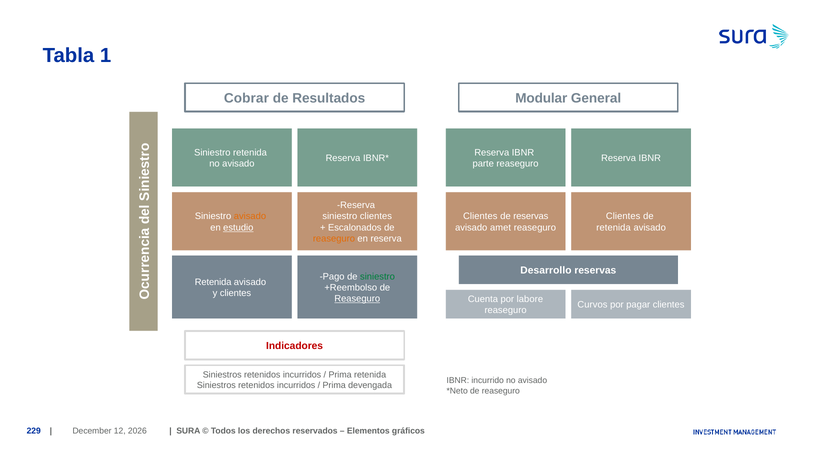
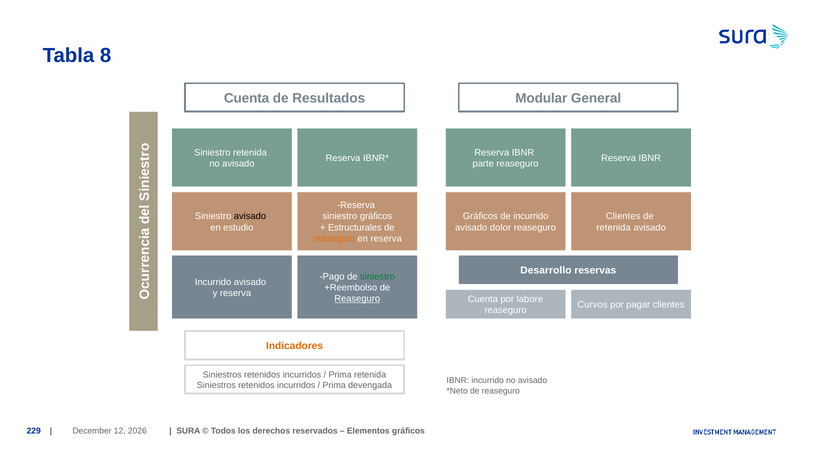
1: 1 -> 8 (106, 56)
Cobrar: Cobrar -> Cuenta (247, 98)
avisado colour: orange -> black (250, 216)
siniestro clientes: clientes -> gráficos (376, 216)
Clientes: Clientes -> Gráficos (480, 216)
de reservas: reservas -> incurrido (531, 216)
estudio underline: present -> none (238, 228)
Escalonados: Escalonados -> Estructurales (355, 228)
amet: amet -> dolor (501, 228)
Retenida: Retenida -> Incurrido (213, 282)
y clientes: clientes -> reserva (235, 293)
Indicadores colour: red -> orange (295, 346)
